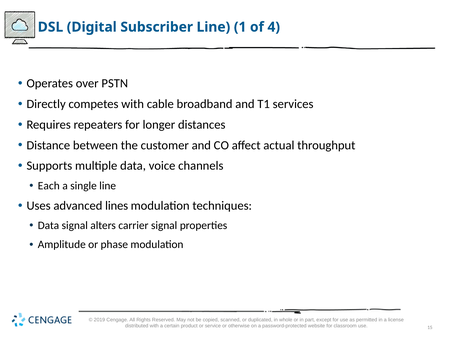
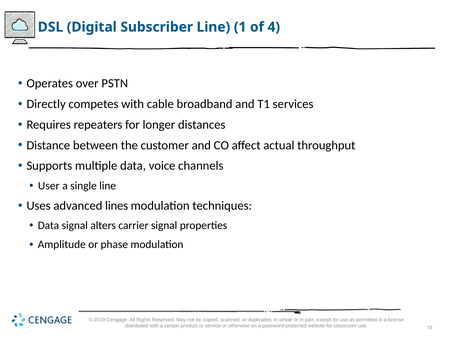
Each: Each -> User (49, 186)
